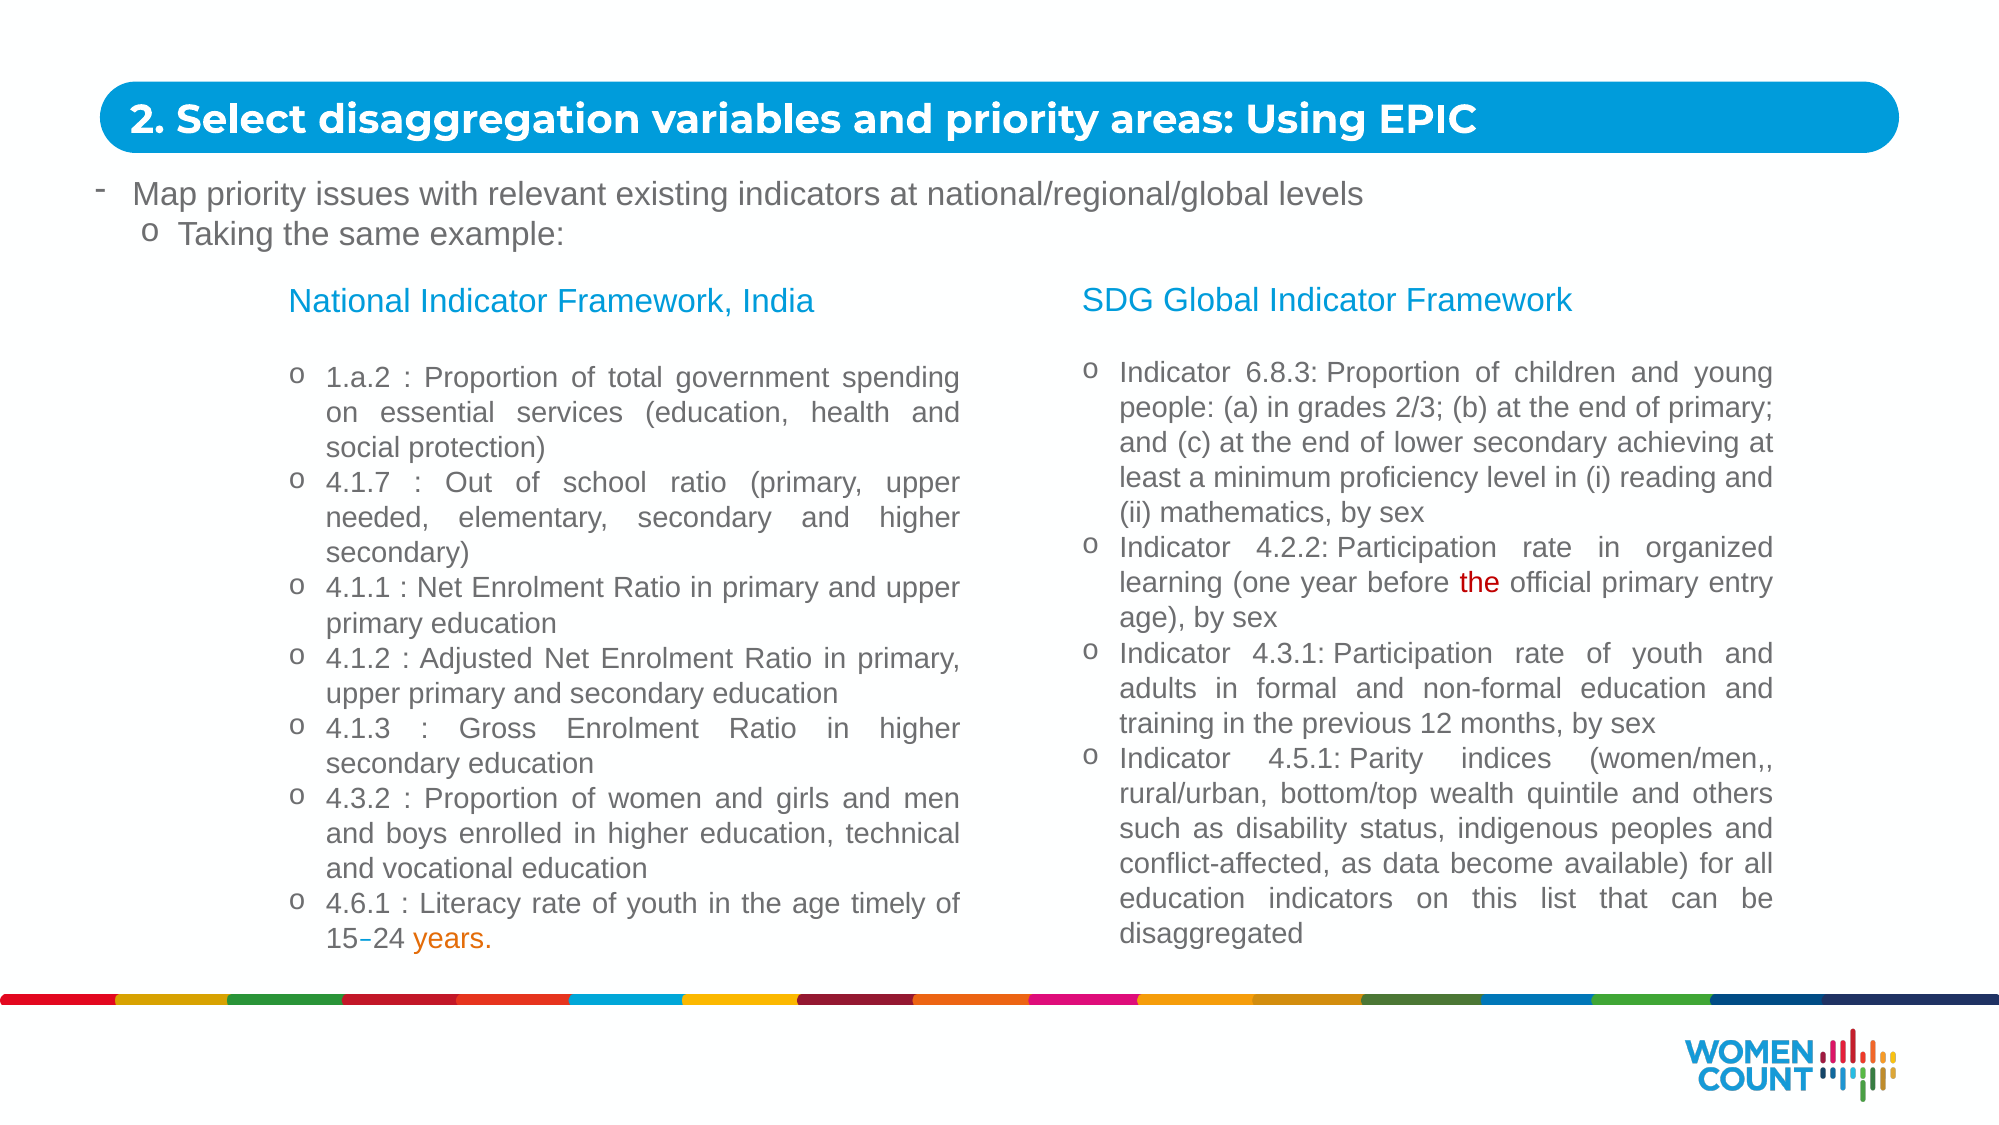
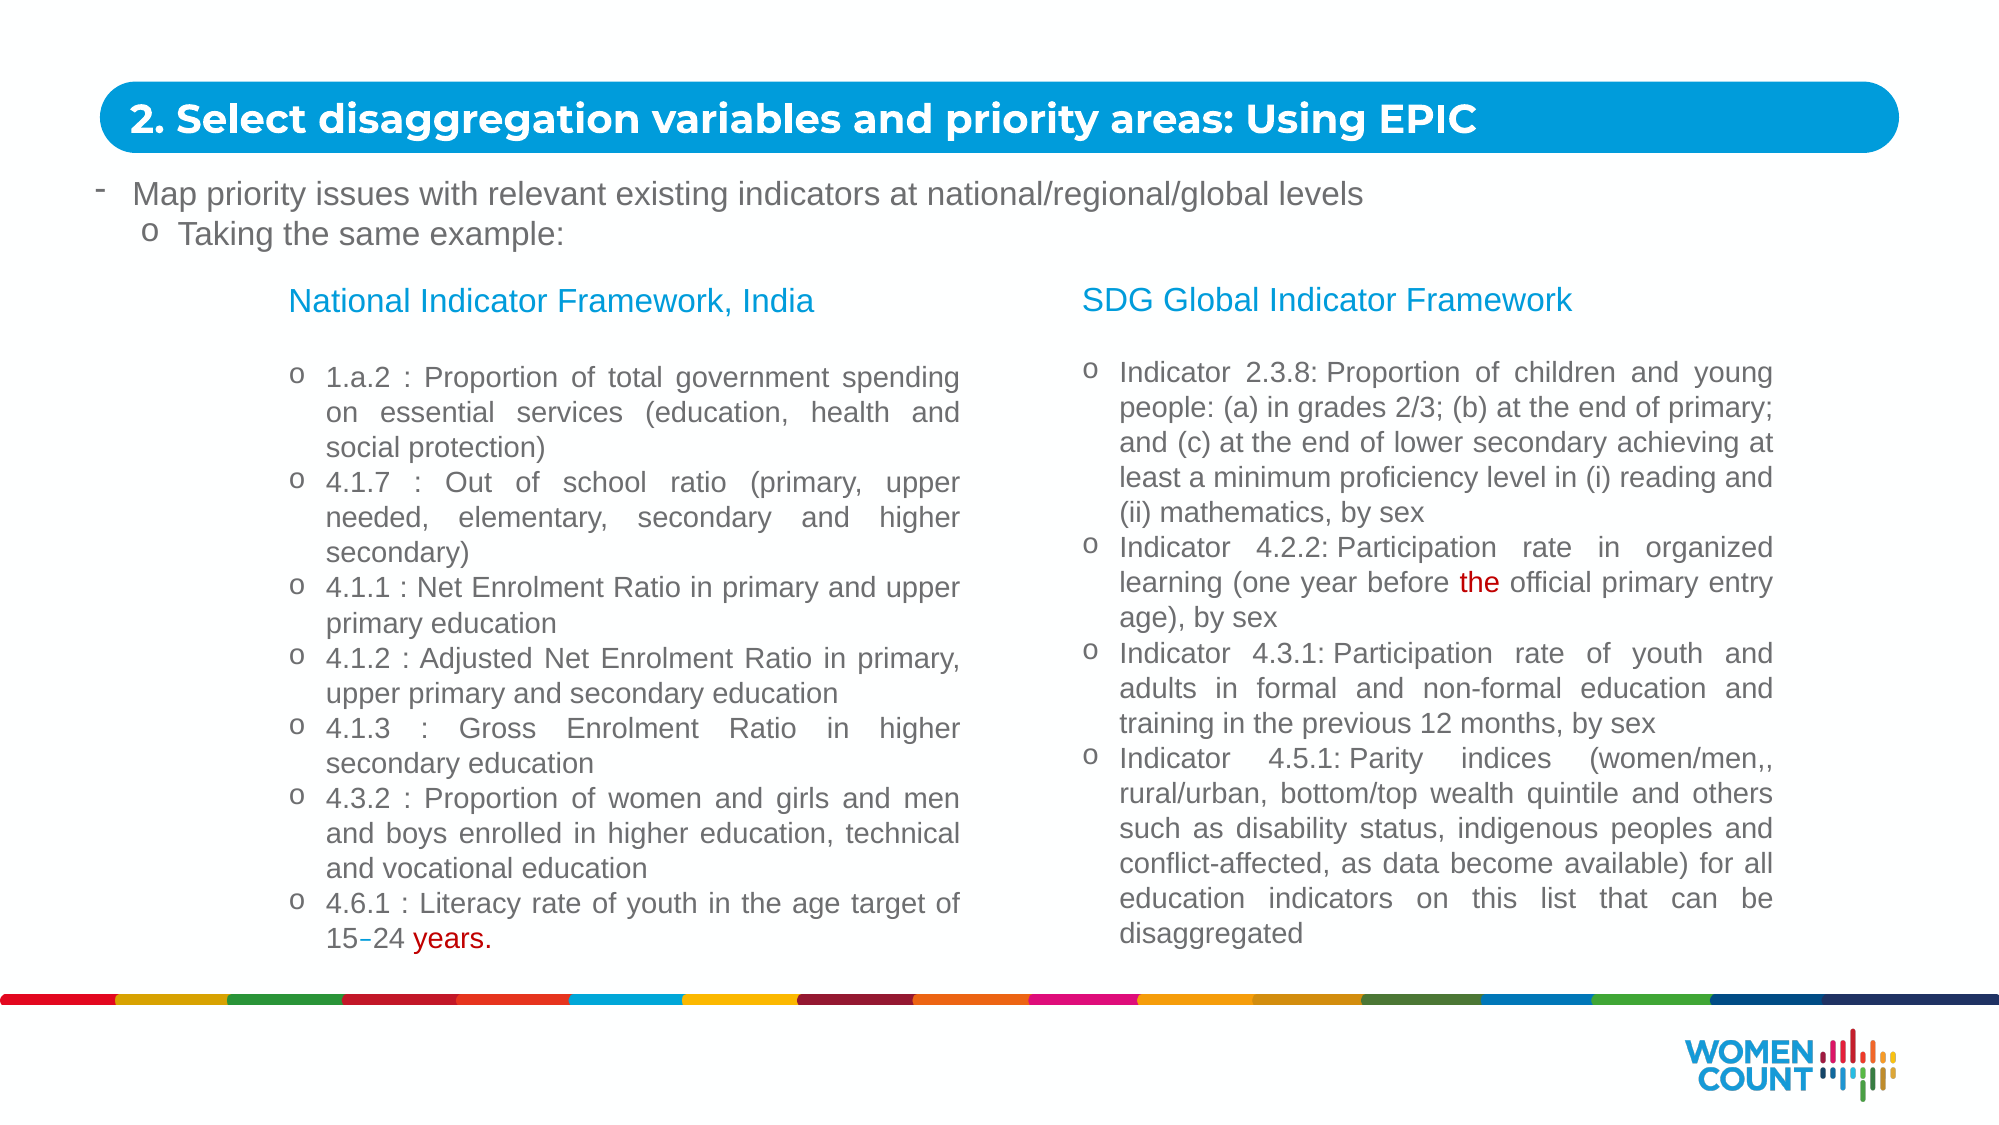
6.8.3: 6.8.3 -> 2.3.8 (1282, 373)
timely: timely -> target (888, 903)
years colour: orange -> red (453, 938)
